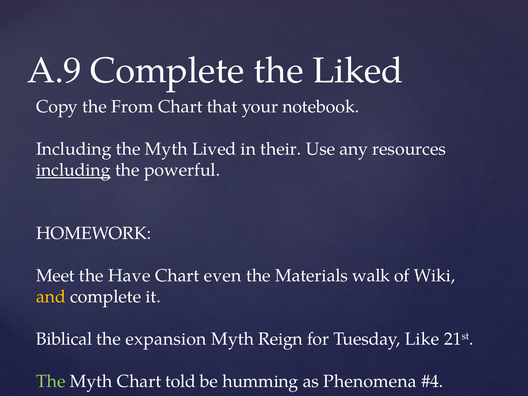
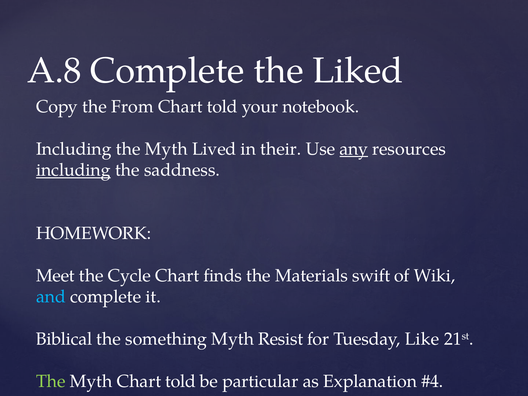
A.9: A.9 -> A.8 (54, 71)
that: that -> told (222, 107)
any underline: none -> present (354, 149)
powerful: powerful -> saddness (182, 170)
Have: Have -> Cycle (129, 276)
even: even -> finds (223, 276)
walk: walk -> swift (371, 276)
and colour: yellow -> light blue (51, 297)
expansion: expansion -> something (166, 339)
Reign: Reign -> Resist (281, 339)
humming: humming -> particular (260, 381)
Phenomena: Phenomena -> Explanation (370, 381)
